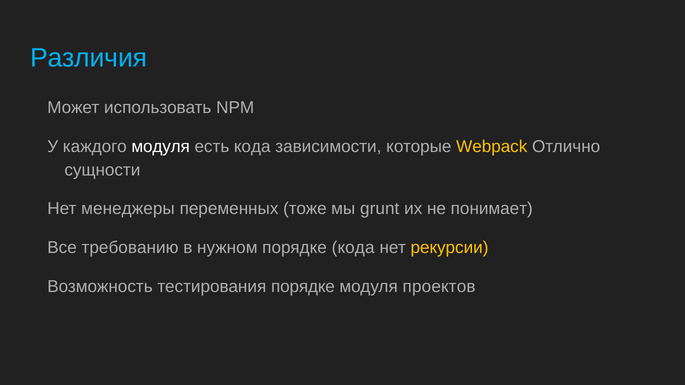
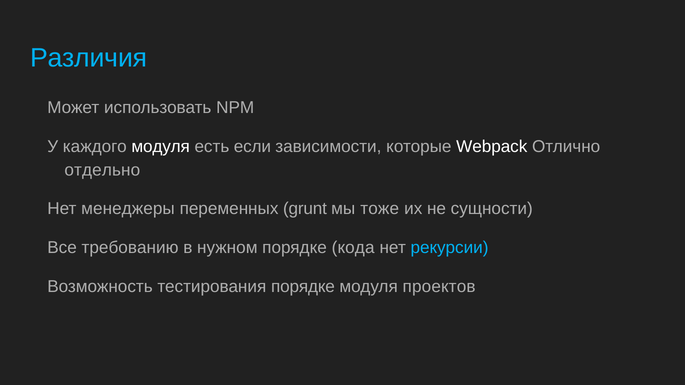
есть кода: кода -> если (252, 147)
Webpack colour: yellow -> white (492, 147)
сущности: сущности -> отдельно (102, 170)
тоже: тоже -> grunt (305, 209)
grunt: grunt -> тоже (380, 209)
понимает: понимает -> сущности (492, 209)
рекурсии colour: yellow -> light blue (450, 248)
